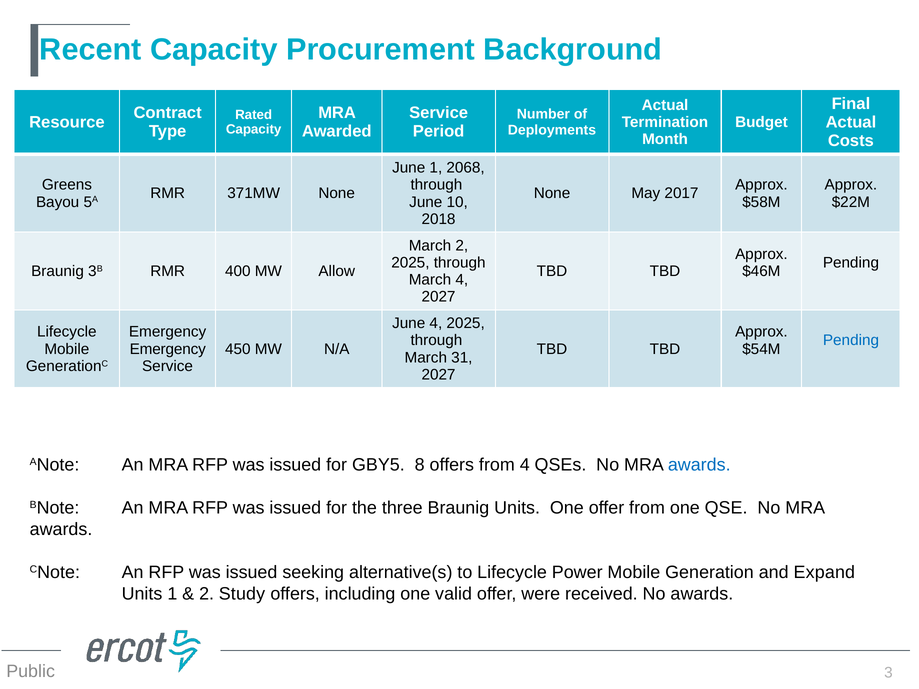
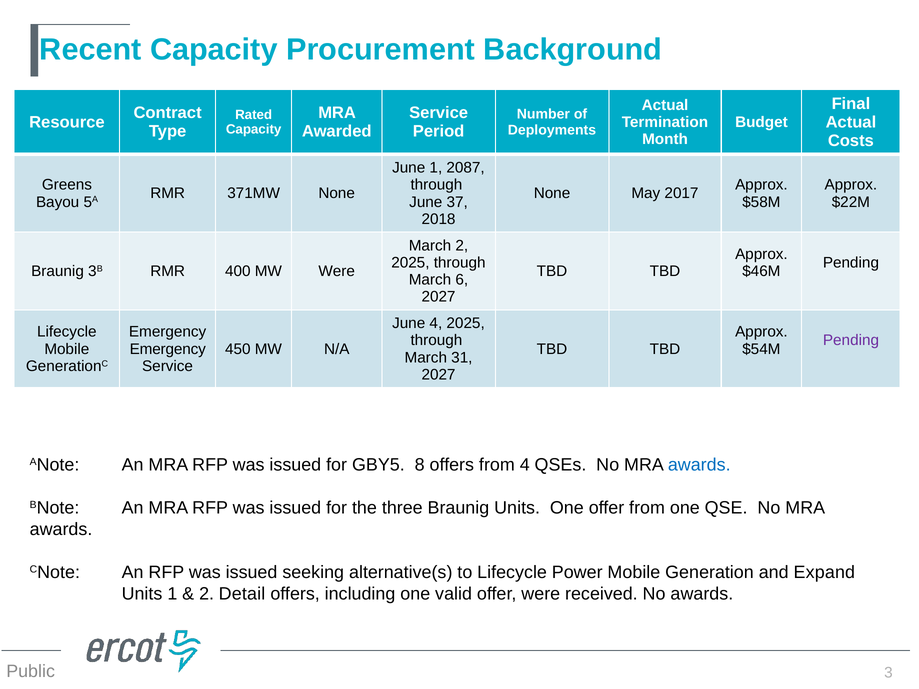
2068: 2068 -> 2087 (466, 168)
10: 10 -> 37 (457, 202)
MW Allow: Allow -> Were (337, 271)
March 4: 4 -> 6 (462, 280)
Pending colour: blue -> purple (851, 341)
Study: Study -> Detail (242, 594)
